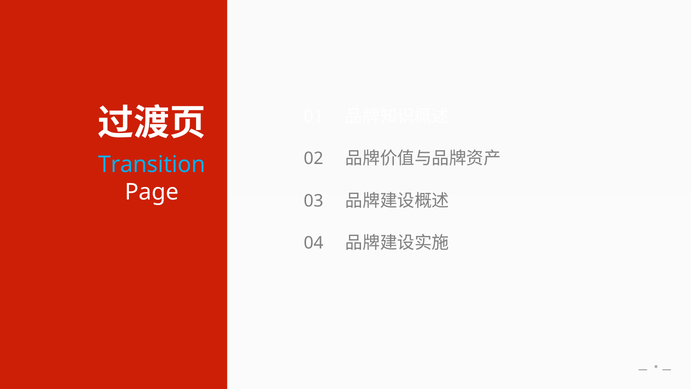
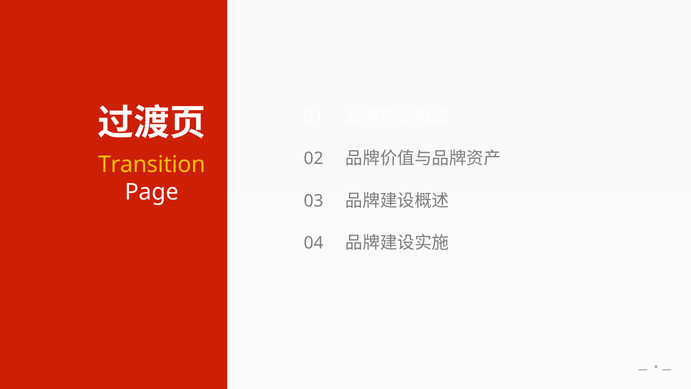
Transition colour: light blue -> yellow (152, 165)
